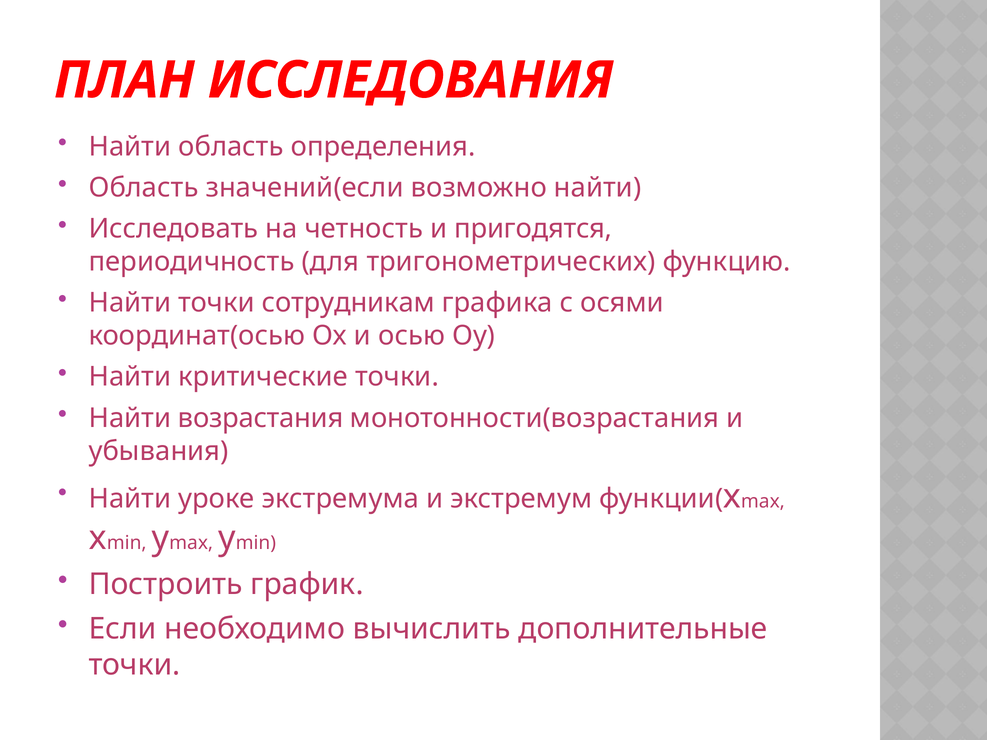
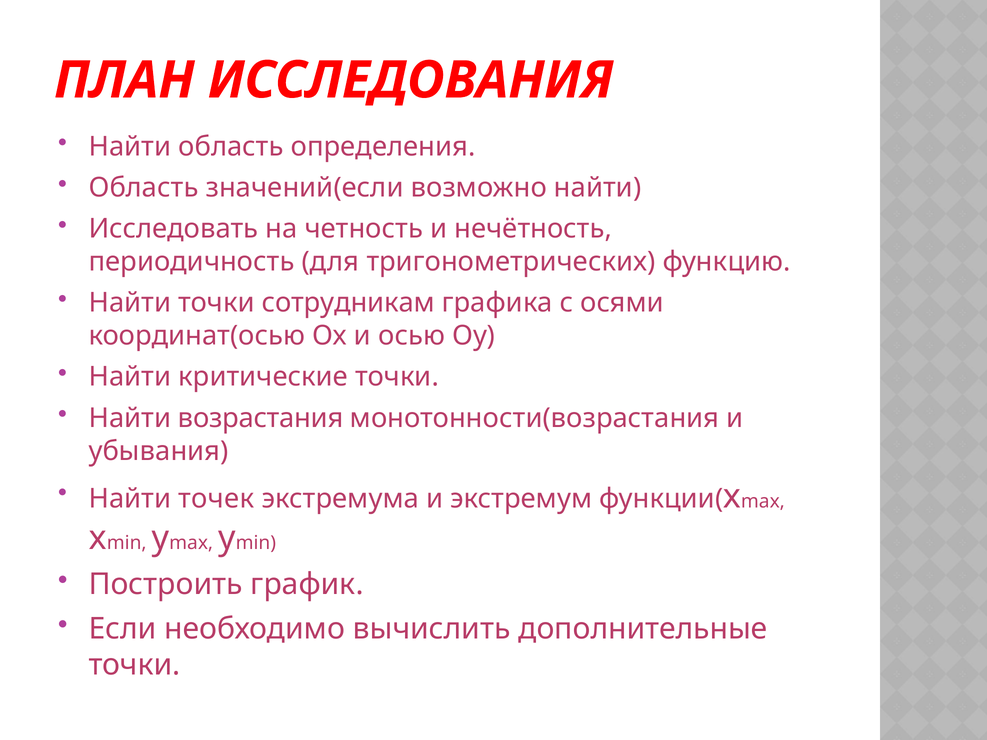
пригодятся: пригодятся -> нечётность (533, 229)
уроке: уроке -> точек (216, 499)
